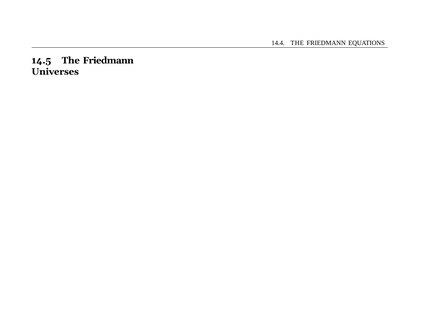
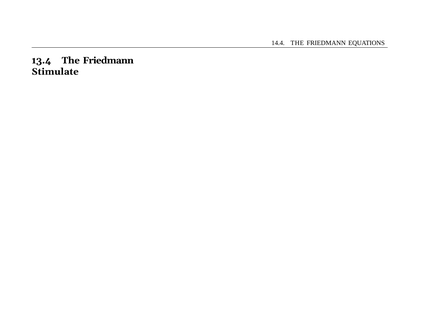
14.5: 14.5 -> 13.4 (41, 60)
Universes: Universes -> Stimulate (55, 72)
